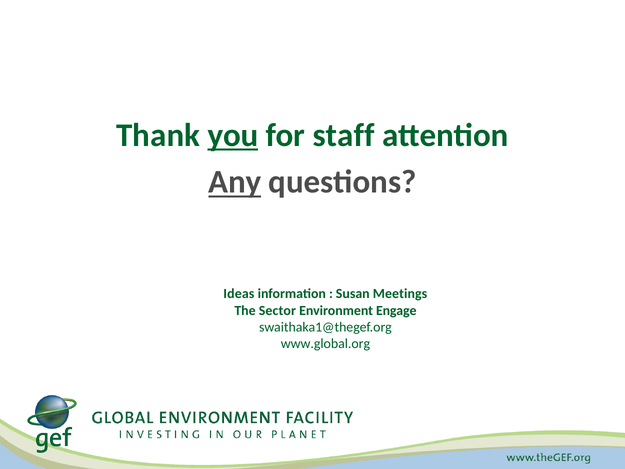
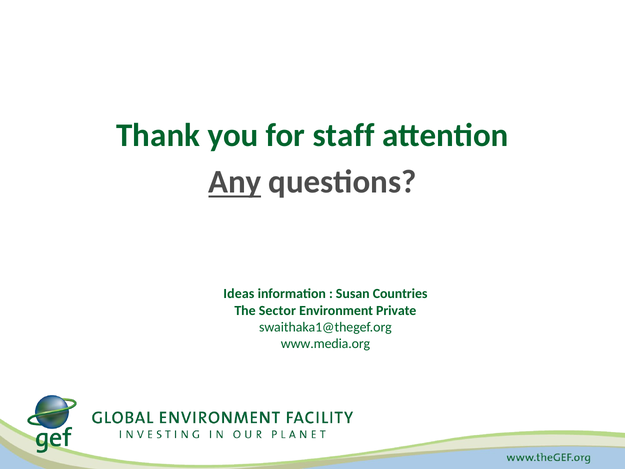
you underline: present -> none (233, 135)
Meetings: Meetings -> Countries (400, 294)
Engage: Engage -> Private (396, 310)
www.global.org: www.global.org -> www.media.org (325, 344)
